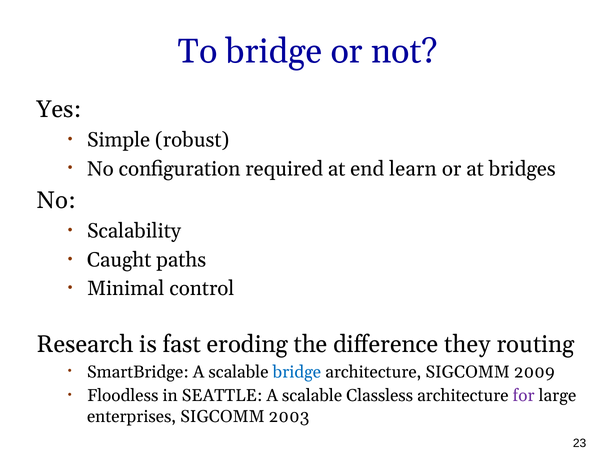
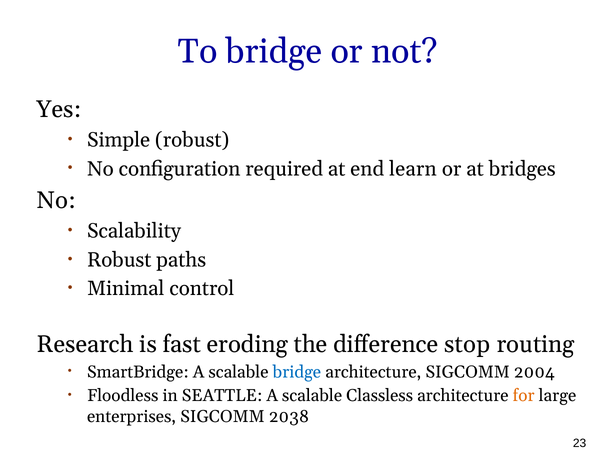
Caught: Caught -> Robust (119, 260)
they: they -> stop (467, 344)
2009: 2009 -> 2004 (534, 372)
for colour: purple -> orange (524, 396)
2003: 2003 -> 2038 (289, 416)
